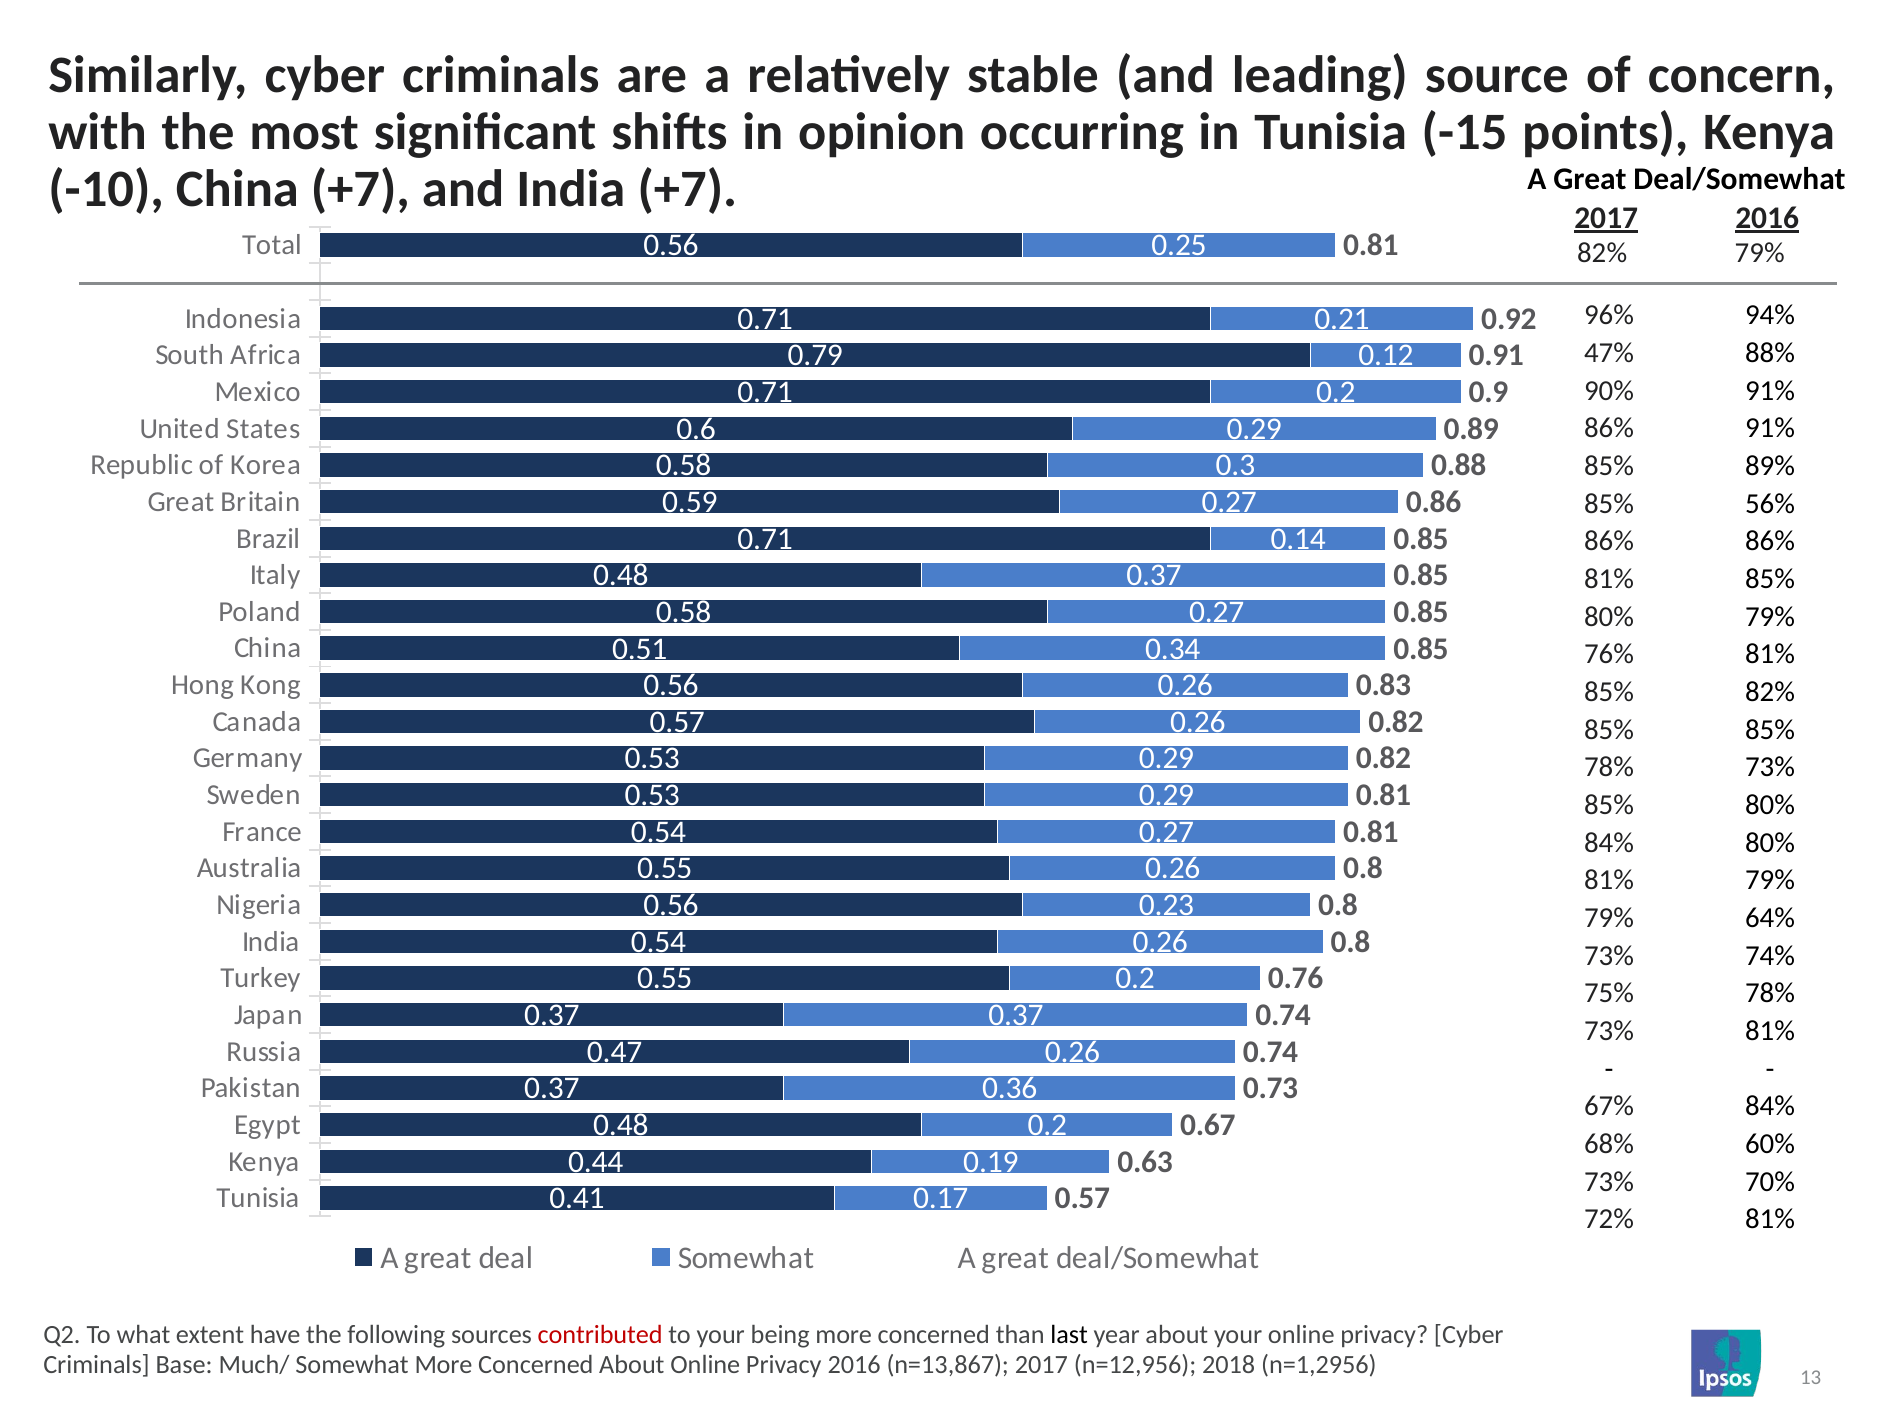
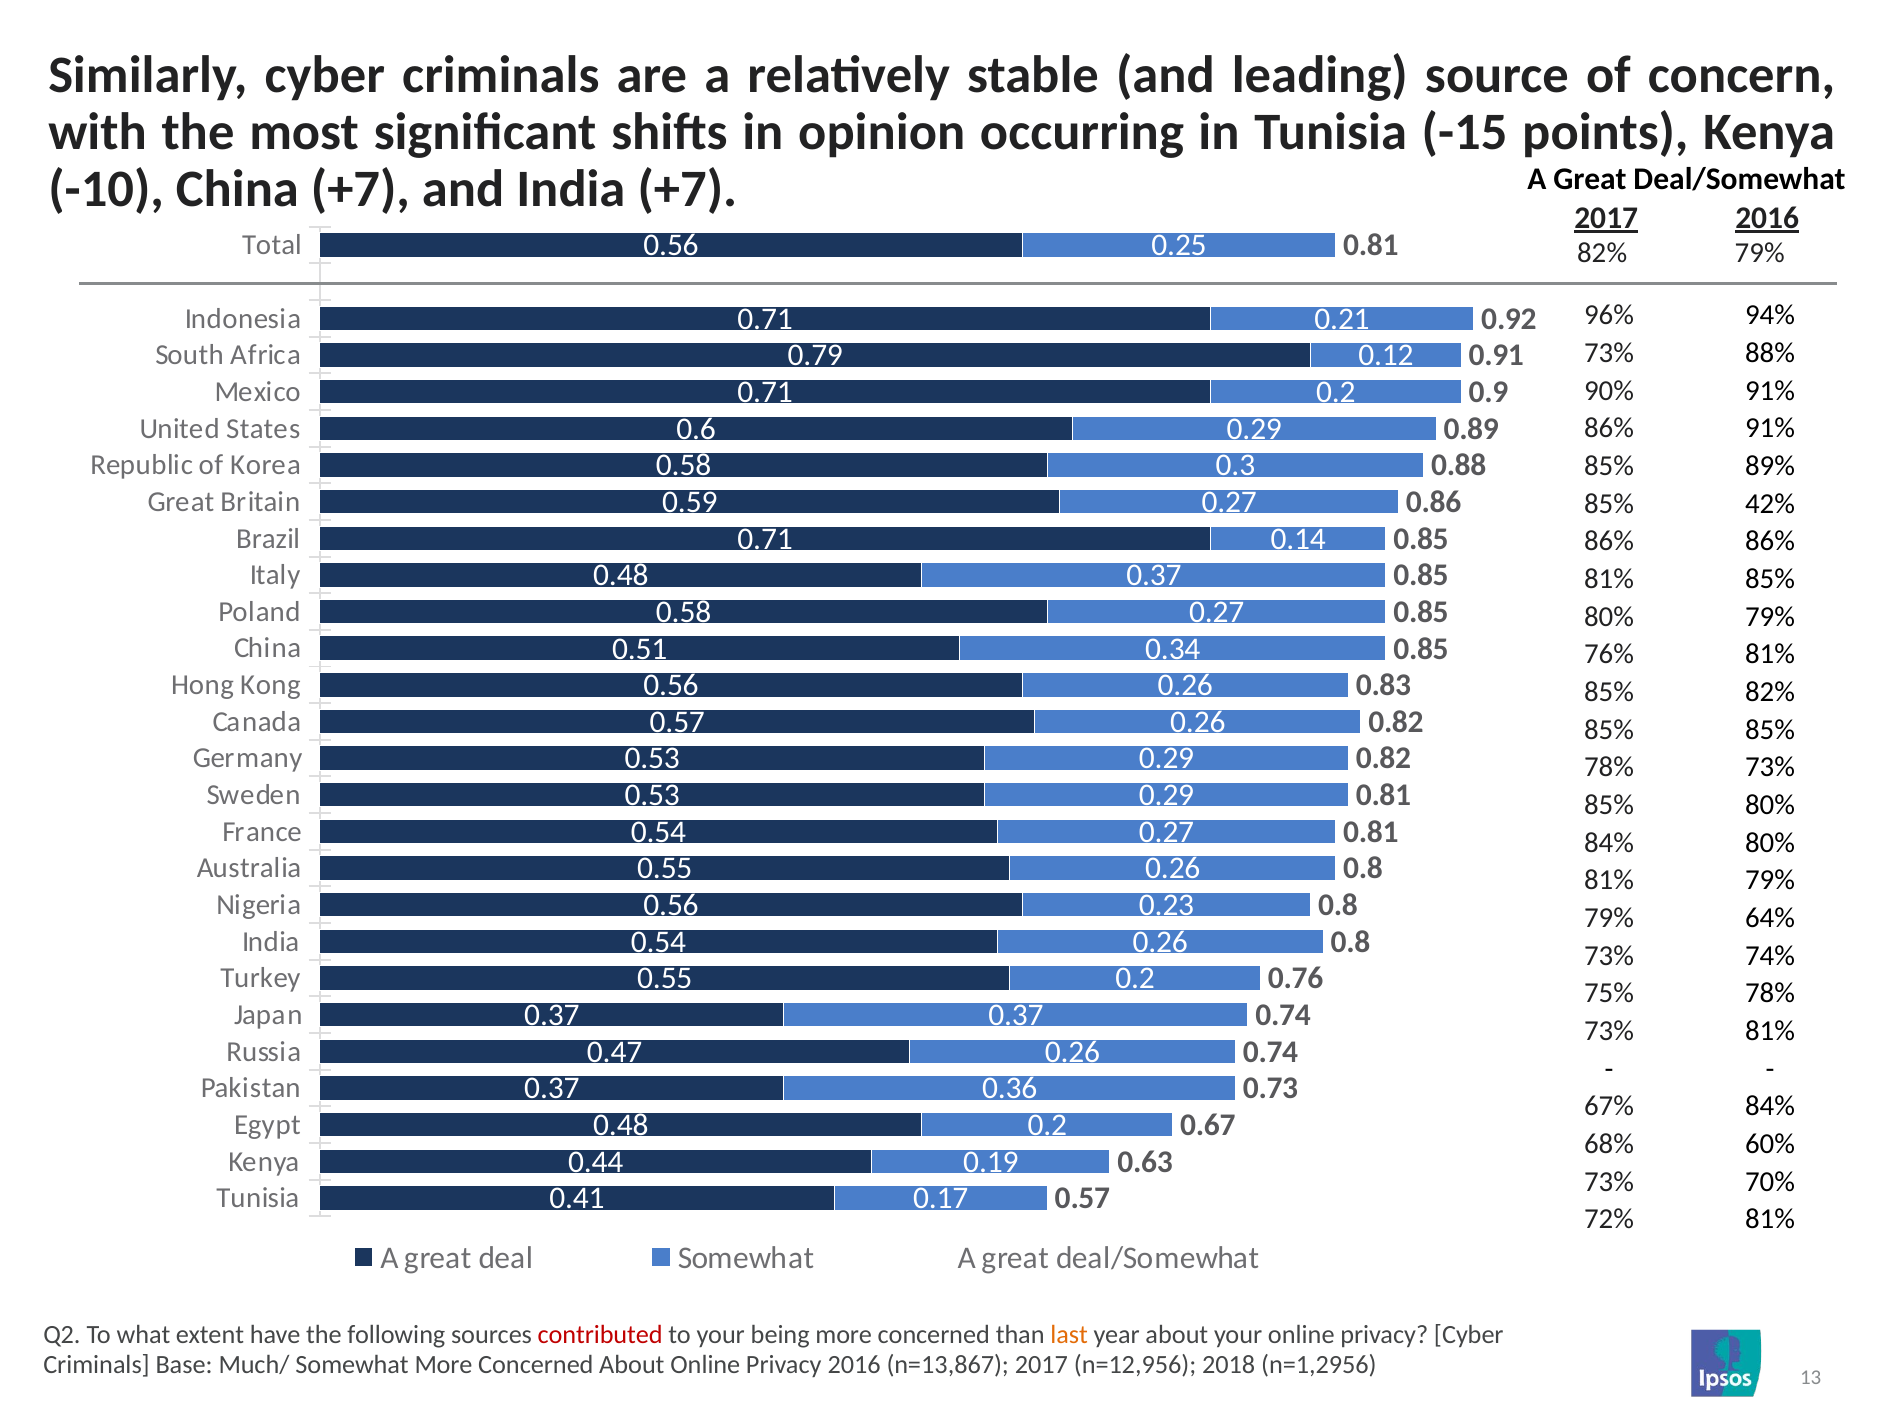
47%: 47% -> 73% (1609, 353)
56%: 56% -> 42% (1770, 504)
last colour: black -> orange (1069, 1335)
